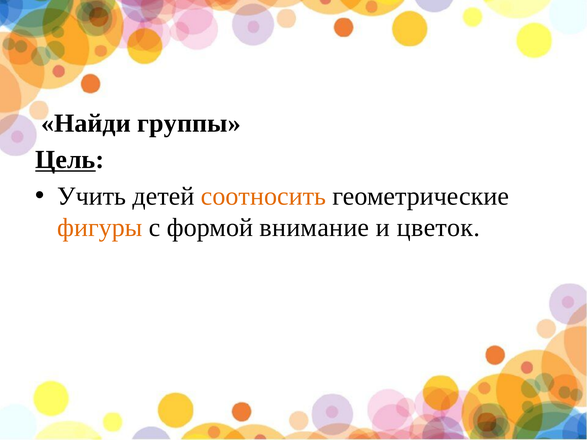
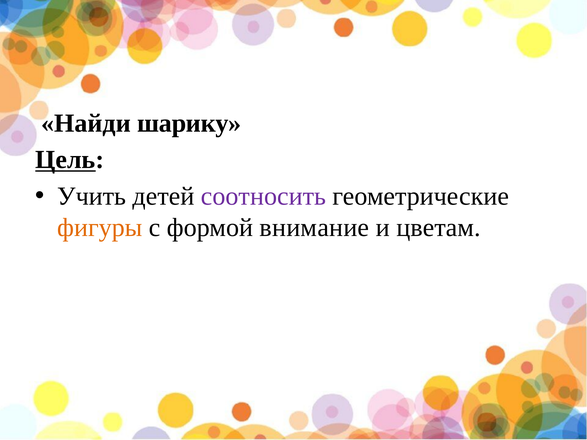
группы: группы -> шарику (189, 123)
соотносить colour: orange -> purple (263, 196)
цветок: цветок -> цветам (439, 228)
